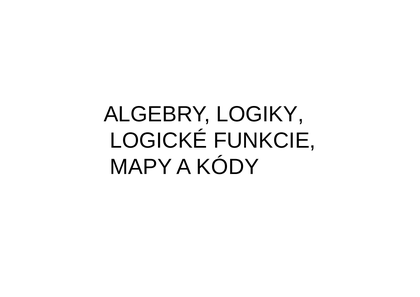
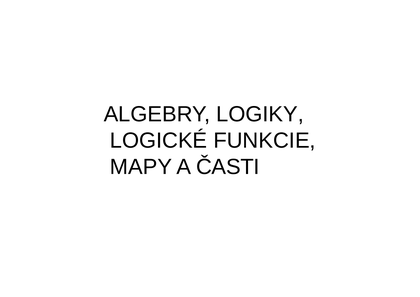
KÓDY: KÓDY -> ČASTI (228, 167)
